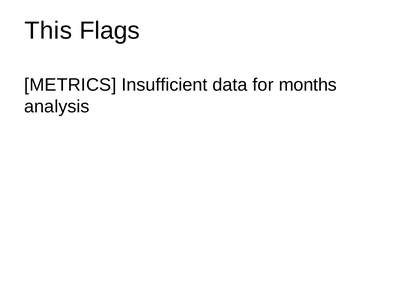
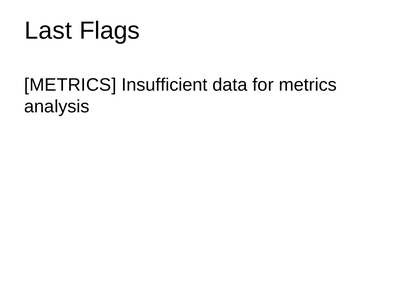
This: This -> Last (48, 31)
for months: months -> metrics (308, 85)
